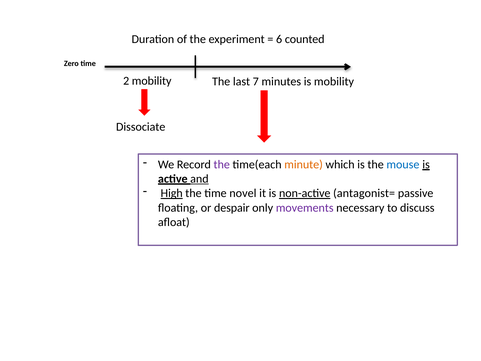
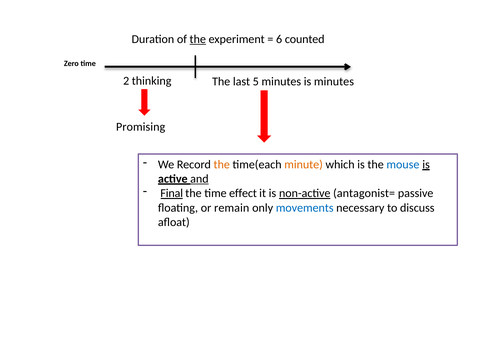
the underline: none -> present (198, 39)
2 mobility: mobility -> thinking (152, 81)
7: 7 -> 5 (256, 81)
is mobility: mobility -> minutes (334, 81)
Dissociate: Dissociate -> Promising (141, 127)
the colour: purple -> orange (222, 164)
High: High -> Final (172, 193)
novel: novel -> effect (243, 193)
despair: despair -> remain (232, 208)
movements colour: purple -> blue (305, 208)
